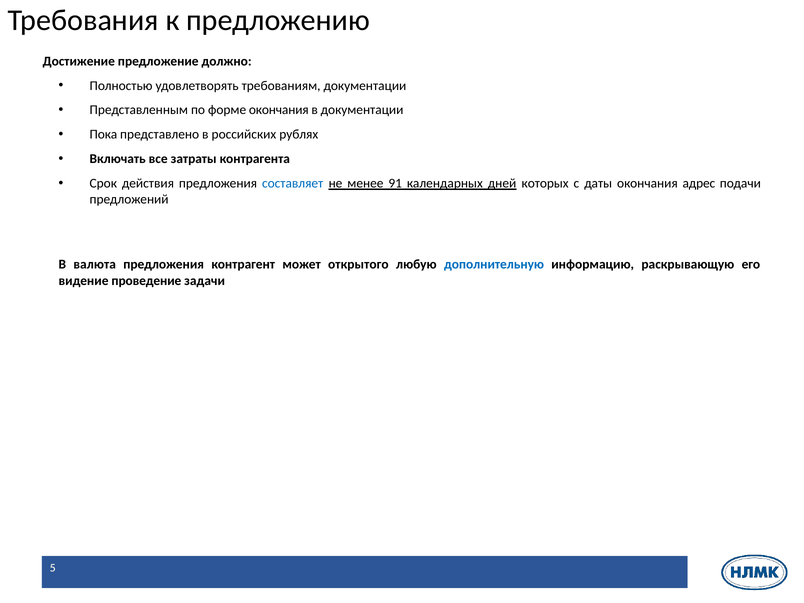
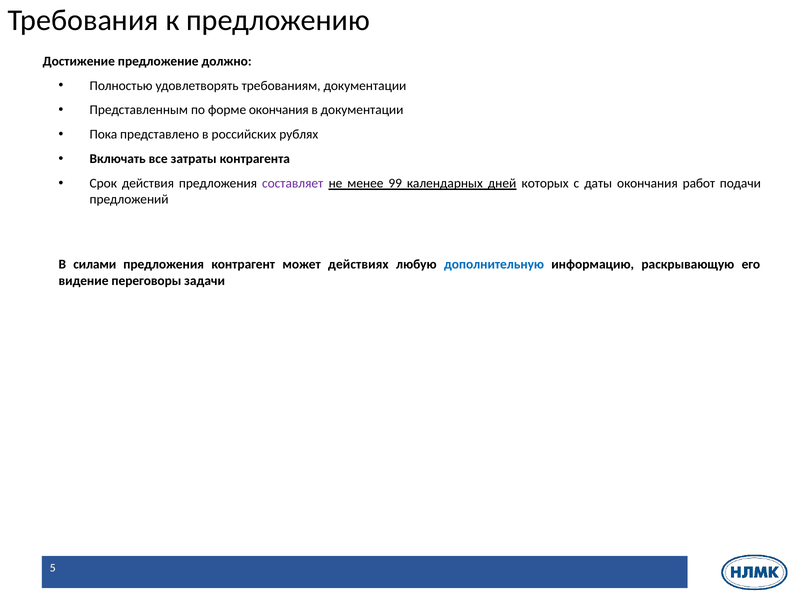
составляет colour: blue -> purple (293, 183)
91: 91 -> 99 (395, 183)
адрес: адрес -> работ (699, 183)
валюта: валюта -> силами (95, 265)
открытого: открытого -> действиях (358, 265)
проведение: проведение -> переговоры (146, 281)
